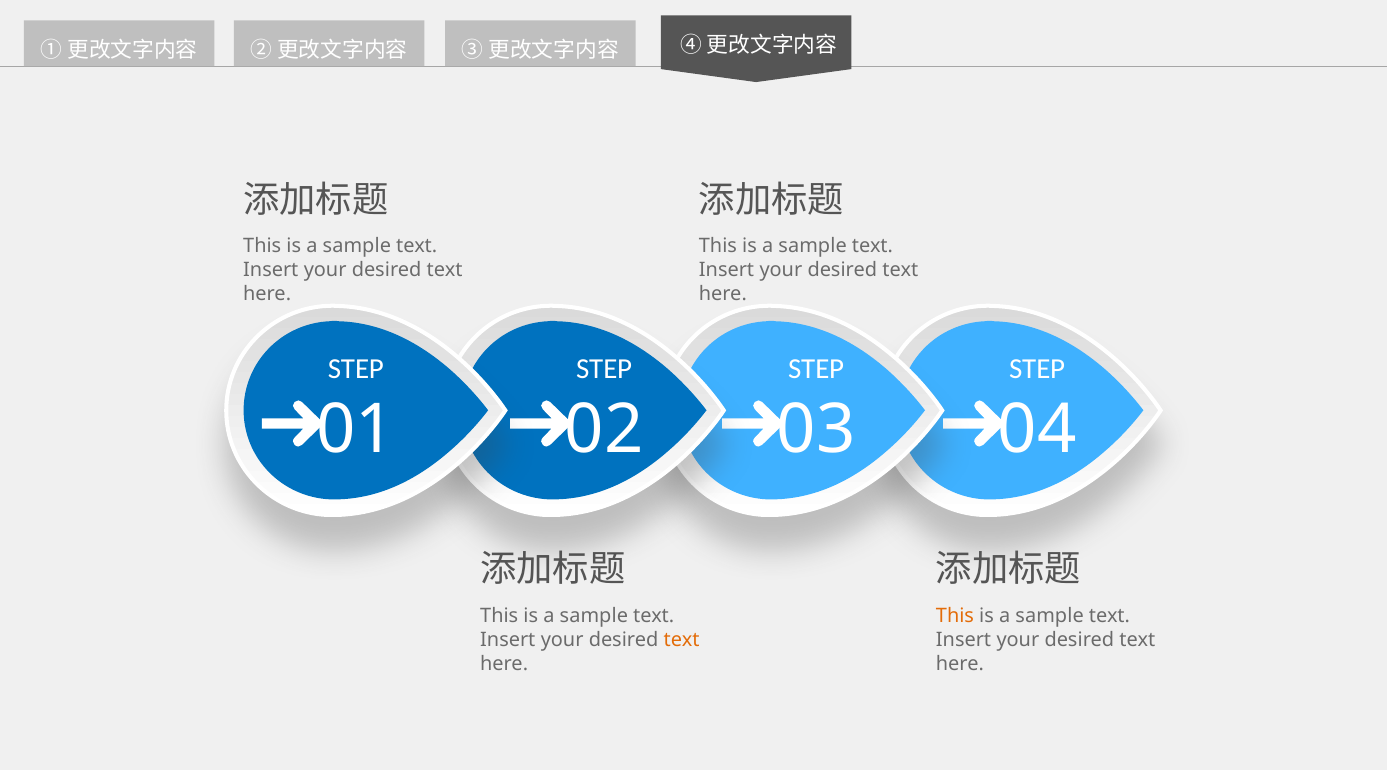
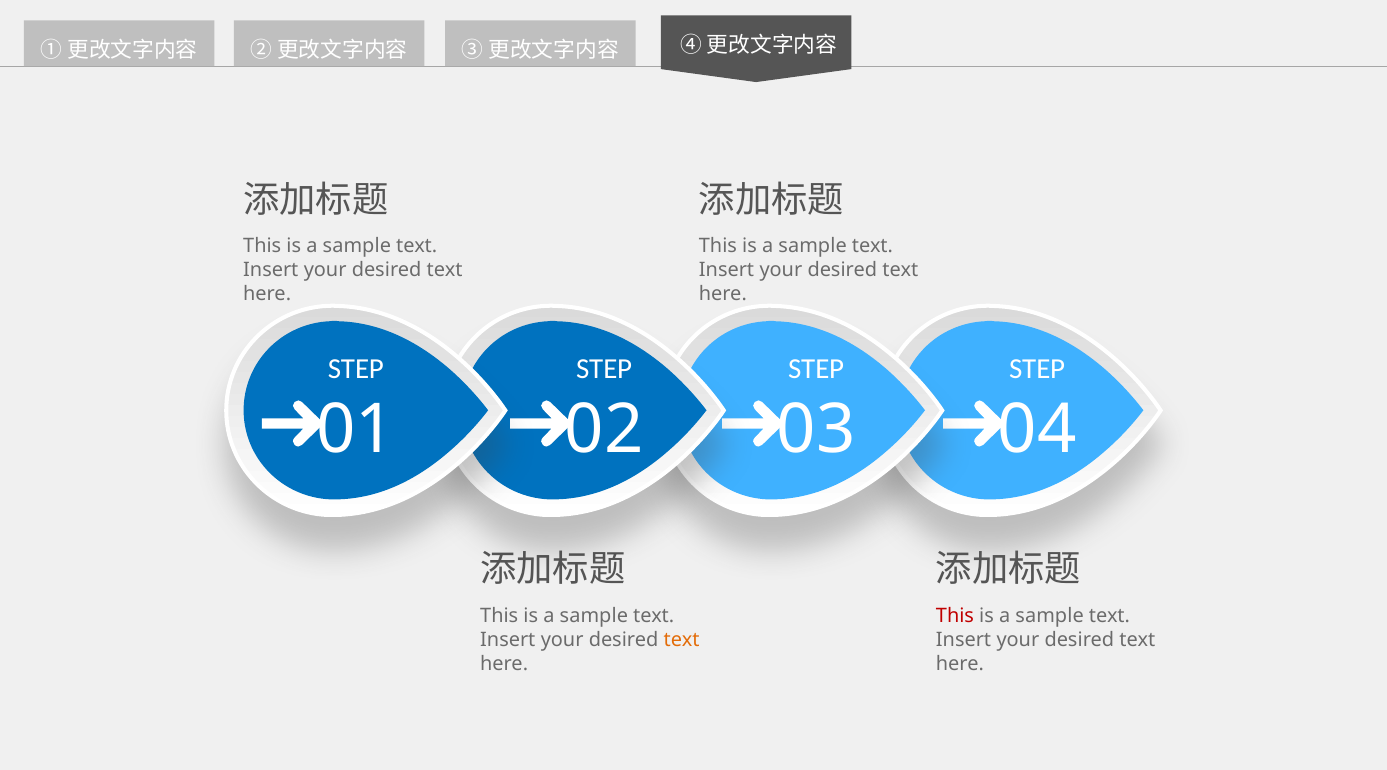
This colour: orange -> red (955, 616)
